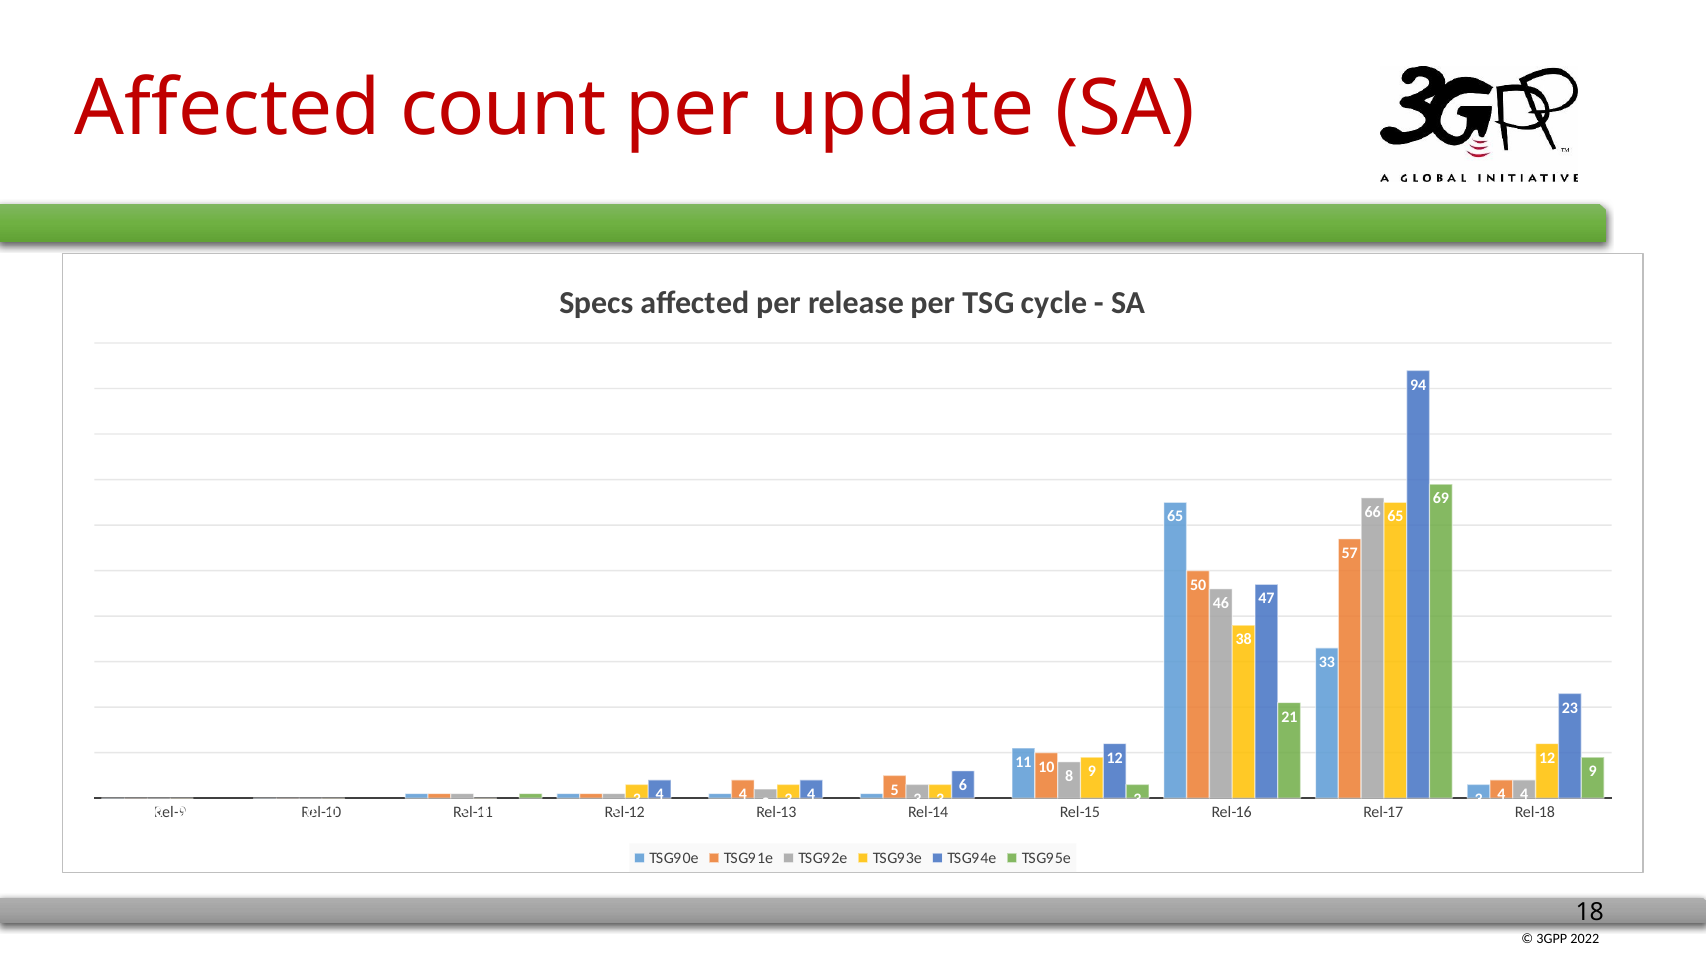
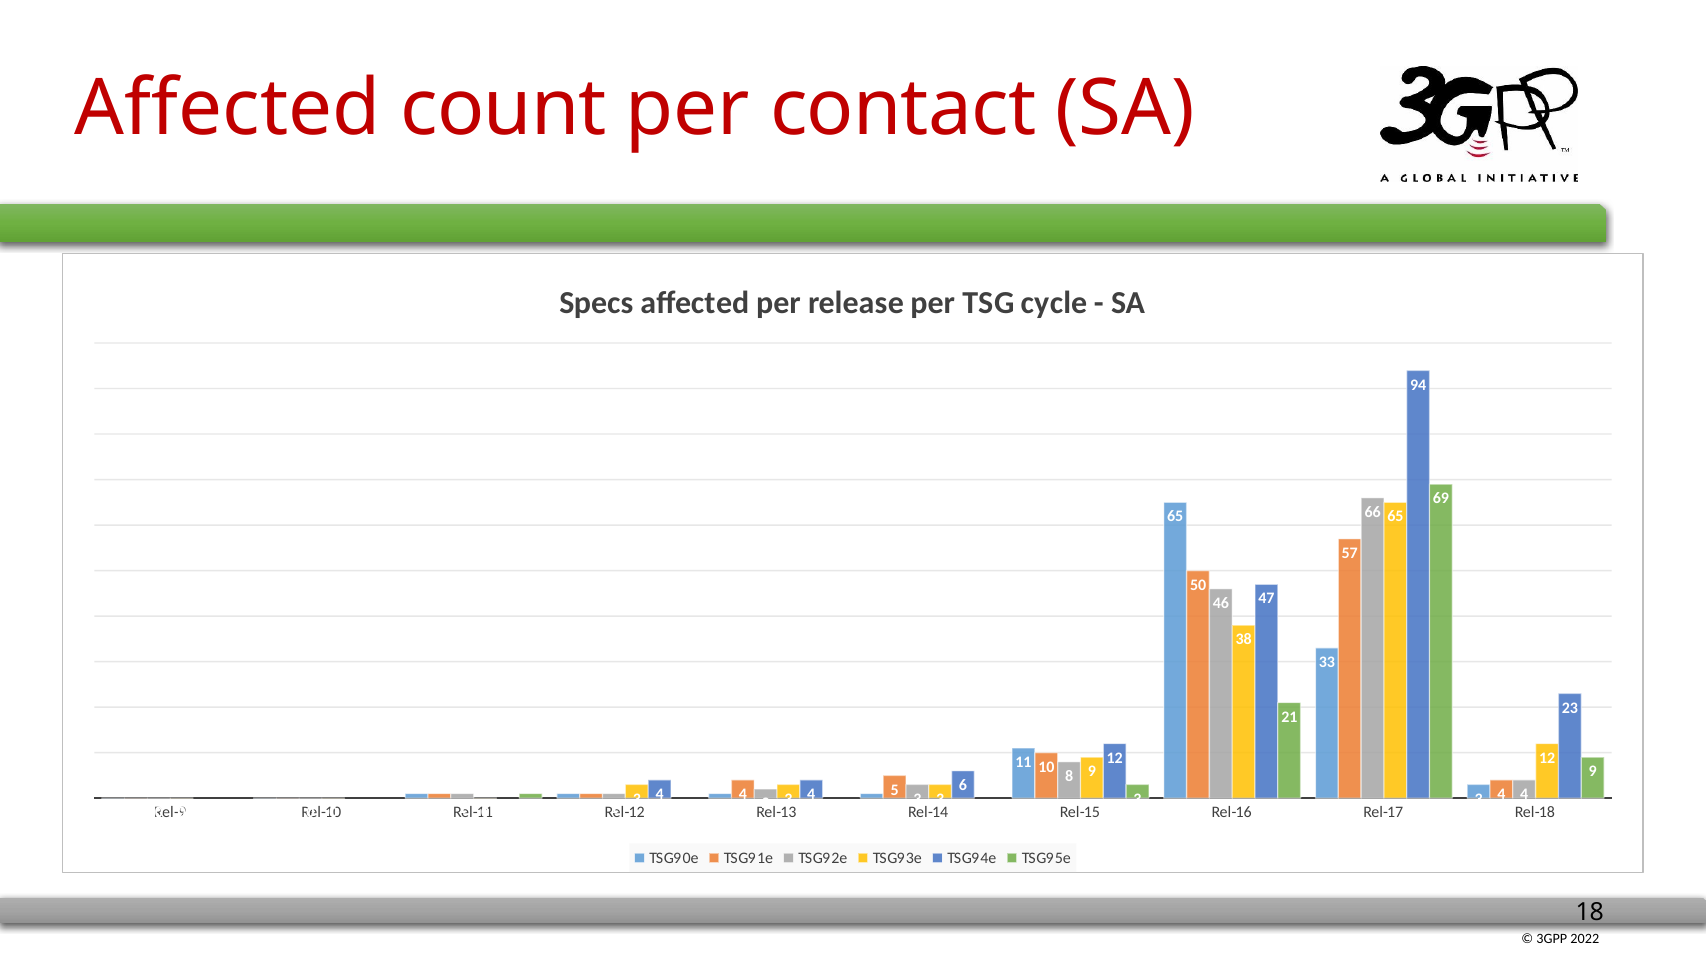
update: update -> contact (903, 108)
